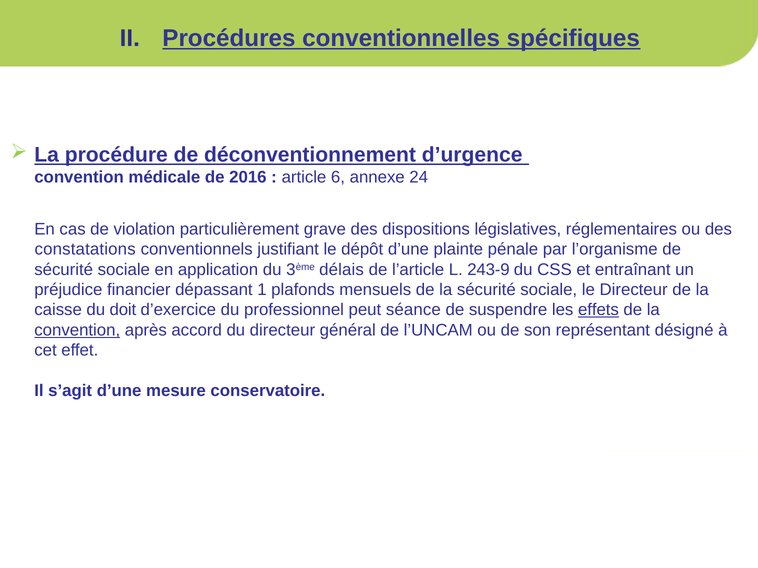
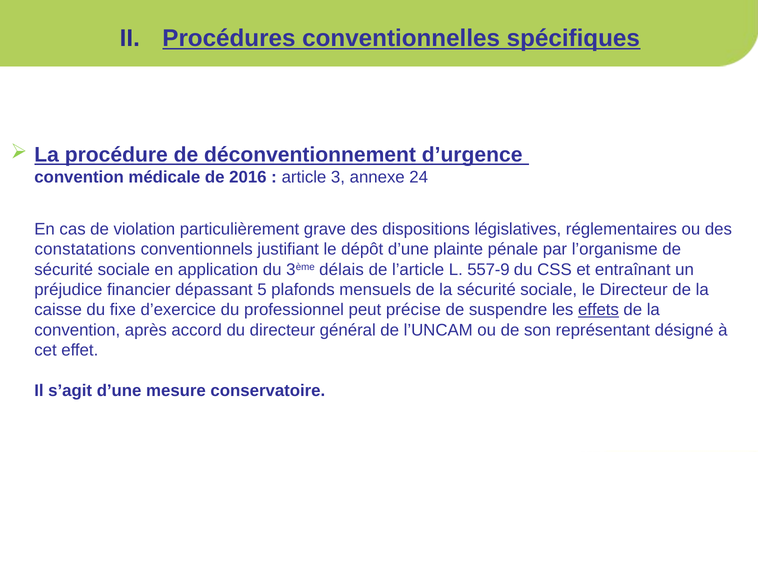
article 6: 6 -> 3 (338, 178)
243-9: 243-9 -> 557-9 (488, 270)
1: 1 -> 5 (262, 290)
doit: doit -> fixe (123, 310)
séance: séance -> précise (413, 310)
convention underline: present -> none (77, 330)
